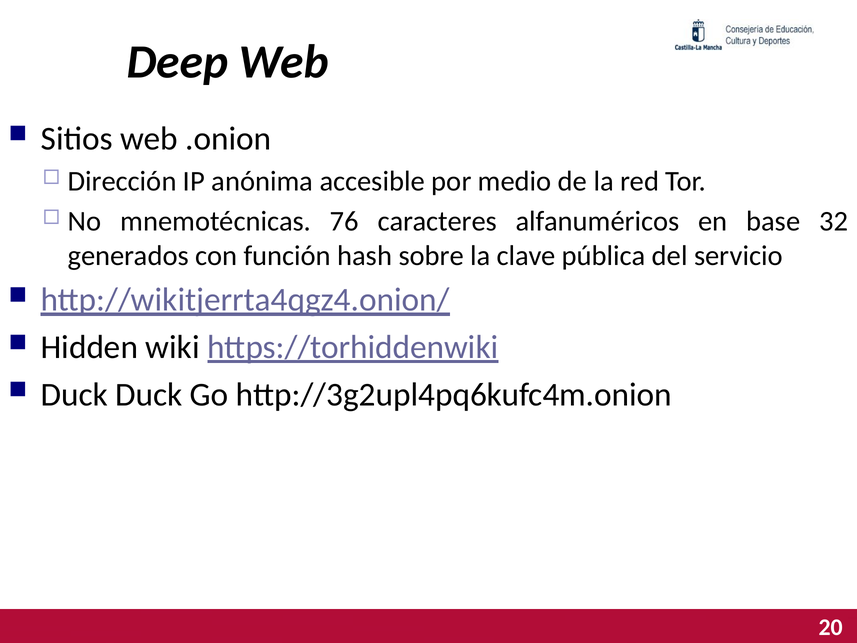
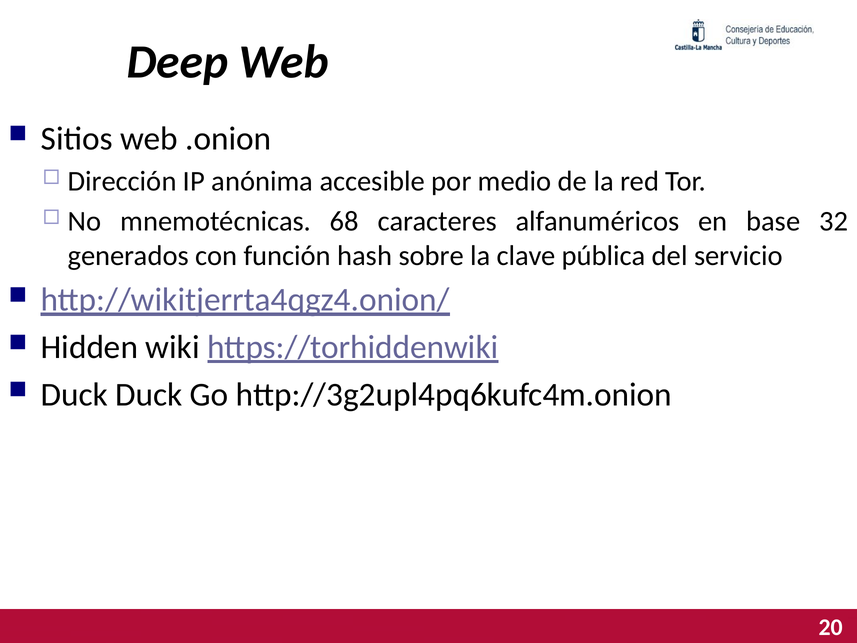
76: 76 -> 68 (344, 221)
